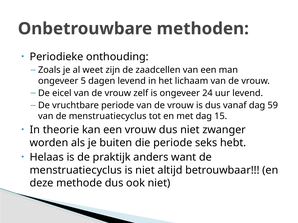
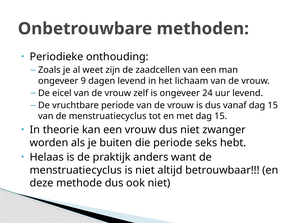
5: 5 -> 9 (83, 81)
vanaf dag 59: 59 -> 15 (273, 106)
